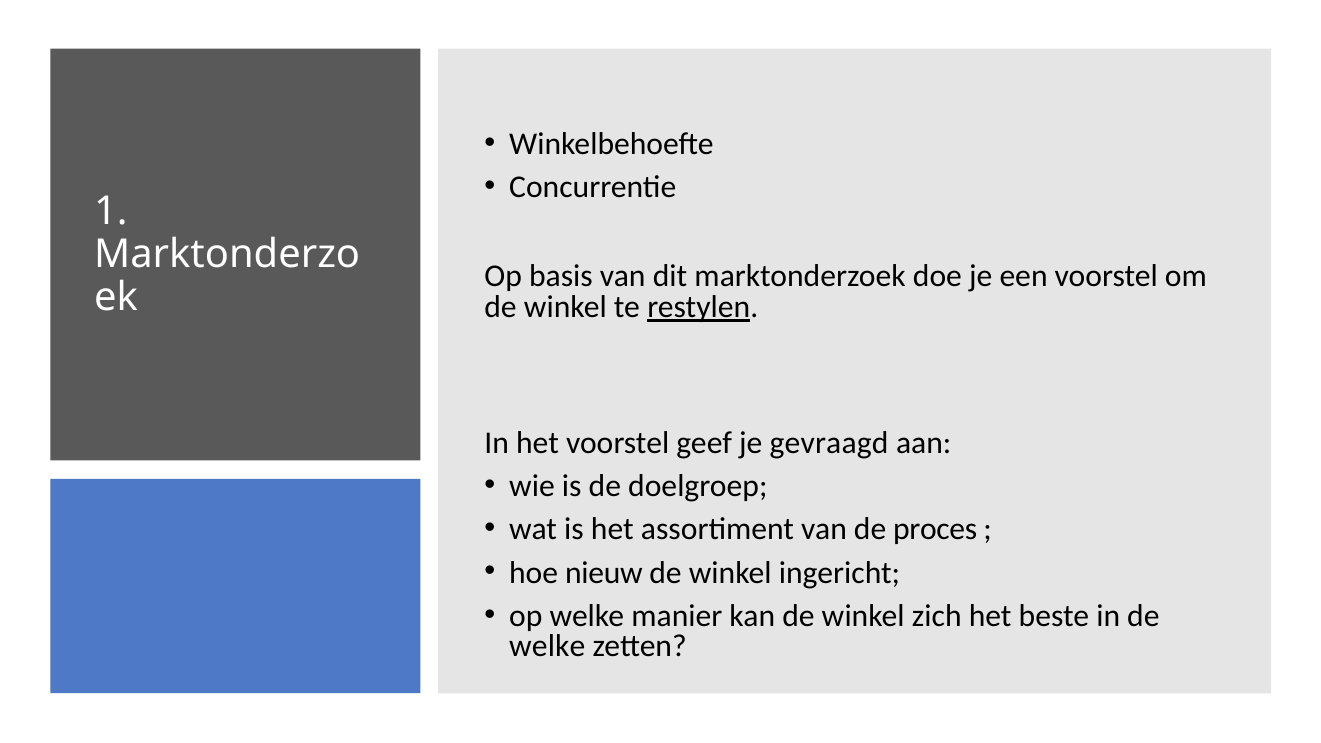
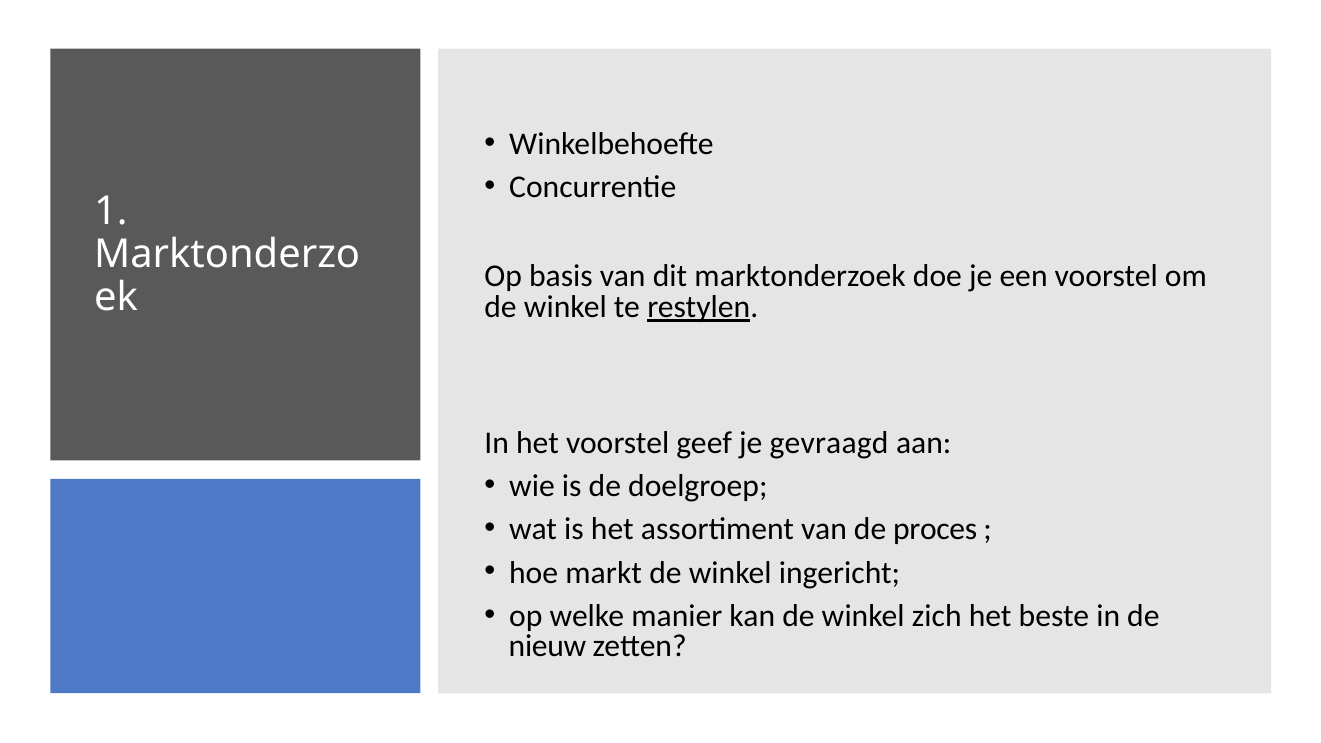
nieuw: nieuw -> markt (604, 573)
welke: welke -> nieuw (547, 646)
